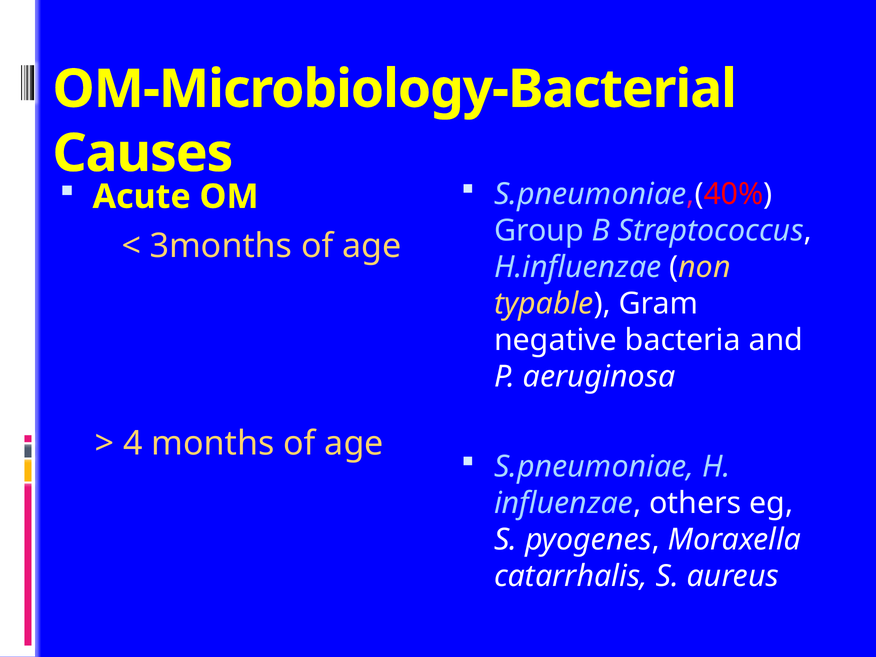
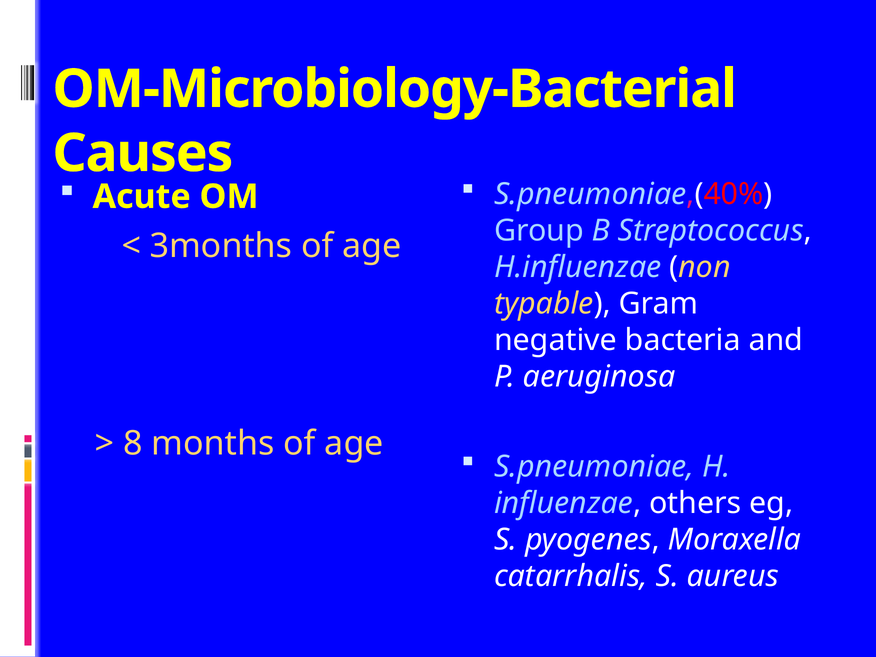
4: 4 -> 8 (133, 443)
